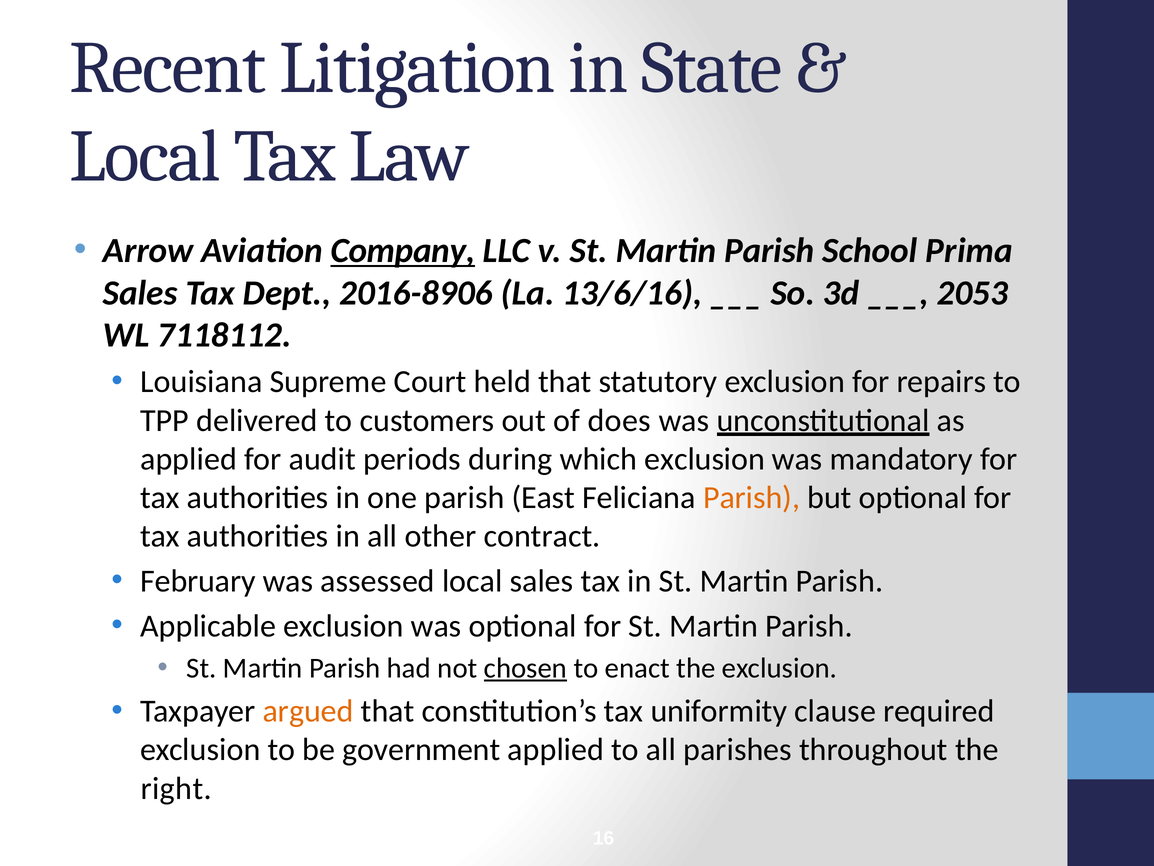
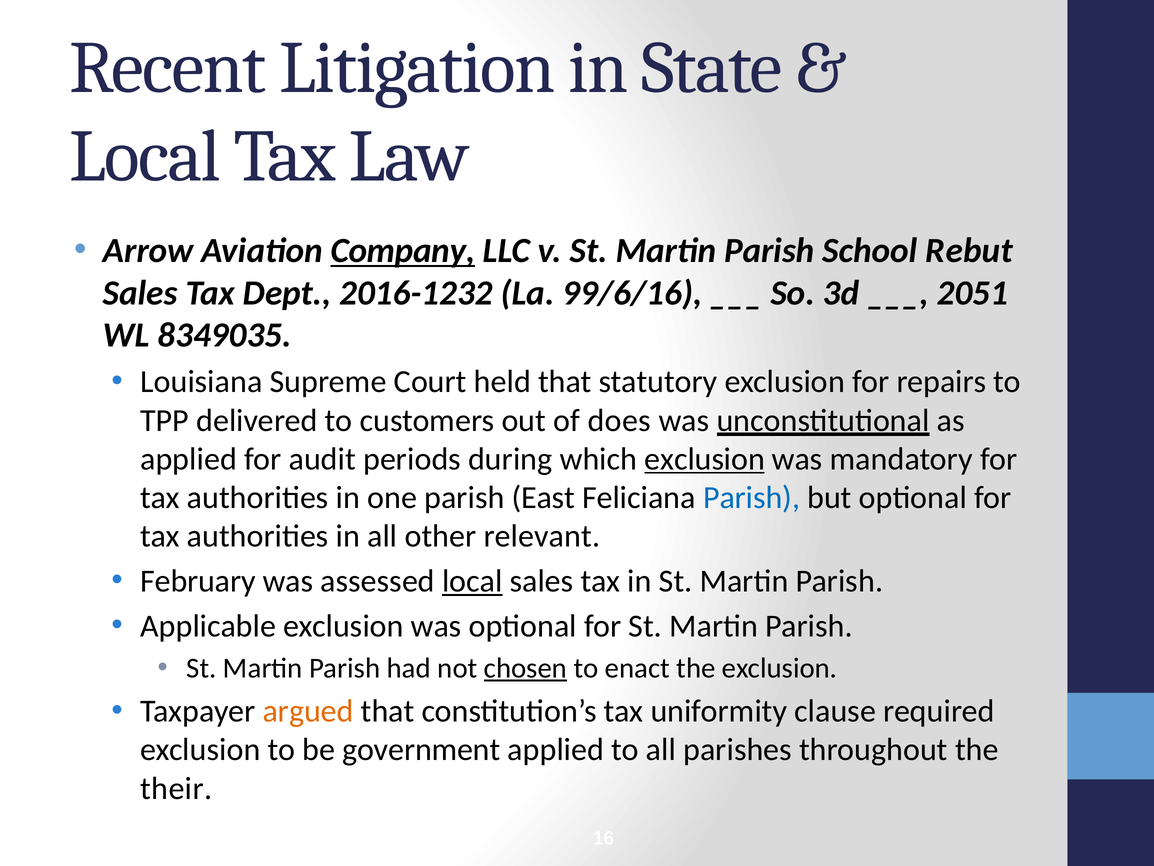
Prima: Prima -> Rebut (969, 251)
2016-8906: 2016-8906 -> 2016-1232 (416, 293)
13/6/16: 13/6/16 -> 99/6/16 (632, 293)
2053: 2053 -> 2051 (972, 293)
7118112: 7118112 -> 8349035 (225, 335)
exclusion underline: none -> present (705, 459)
Parish colour: orange -> blue (752, 497)
contract: contract -> relevant (542, 536)
local underline: none -> present (472, 581)
right: right -> their (176, 788)
